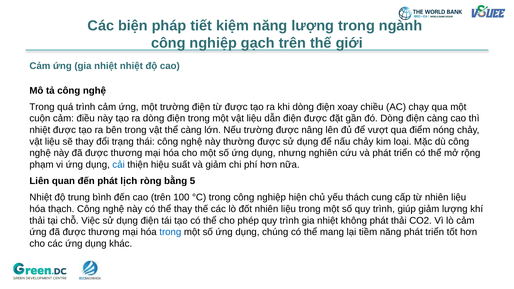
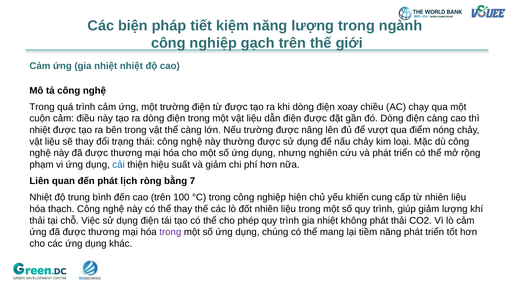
5: 5 -> 7 (193, 181)
thách: thách -> khiến (357, 198)
trong colour: blue -> purple (170, 232)
